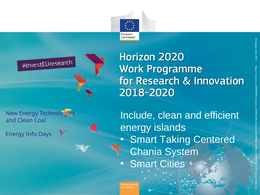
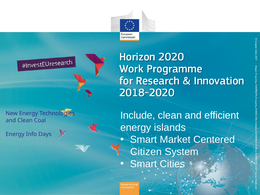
Taking: Taking -> Market (175, 140)
Chania: Chania -> Citizen (146, 152)
